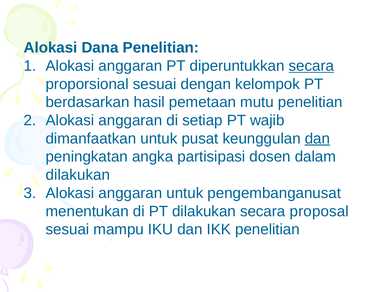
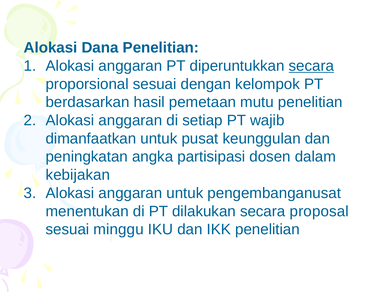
dan underline: present -> none (317, 138)
dilakukan: dilakukan -> kebijakan (78, 175)
mampu: mampu -> minggu (119, 229)
